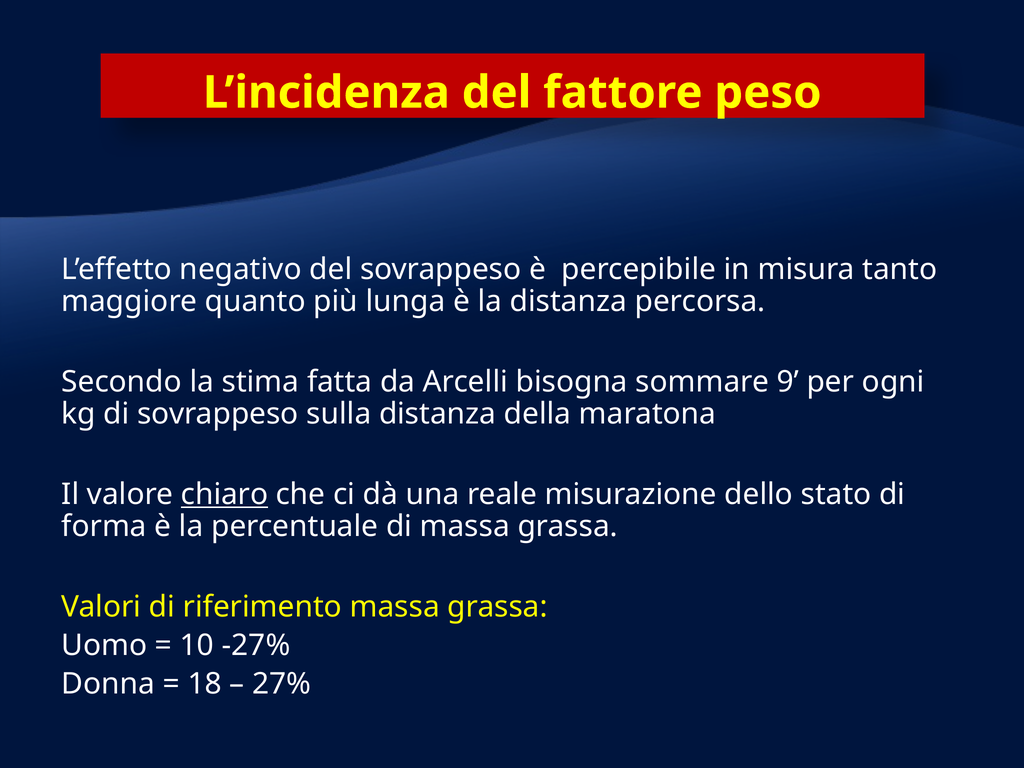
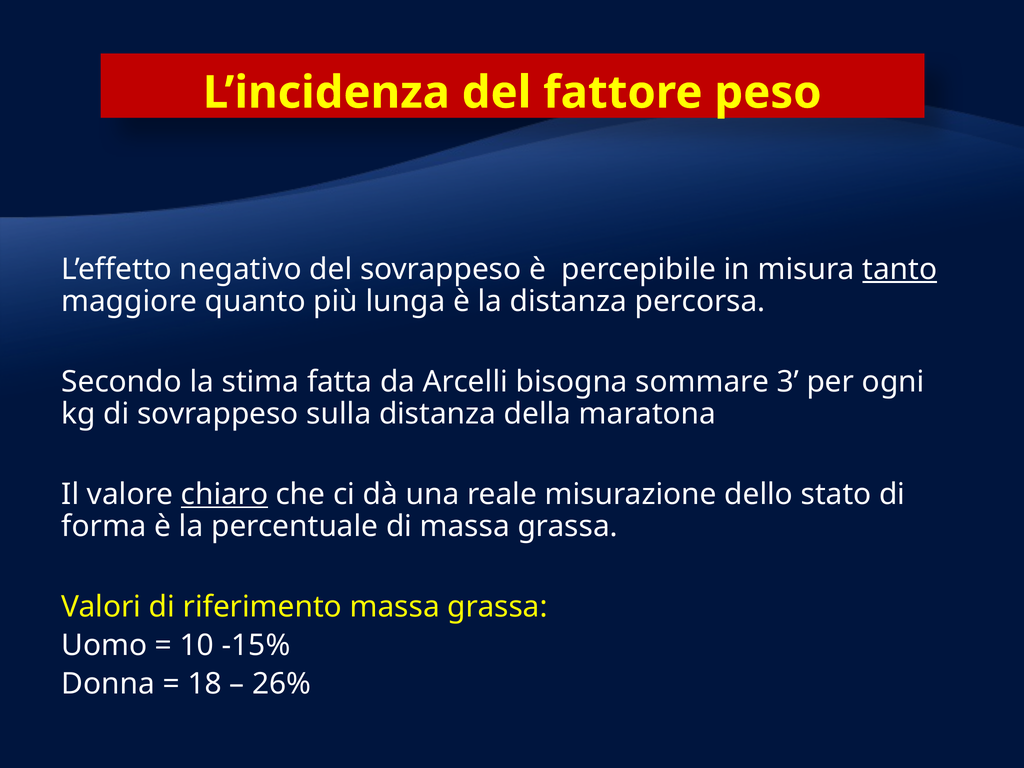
tanto underline: none -> present (900, 269)
9: 9 -> 3 (788, 382)
-27%: -27% -> -15% (256, 645)
27%: 27% -> 26% (282, 684)
